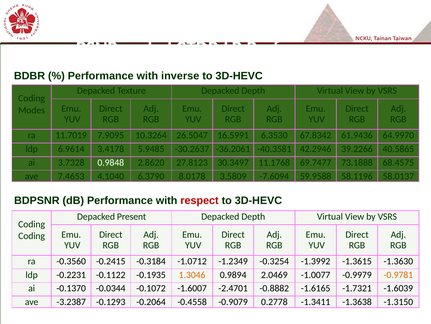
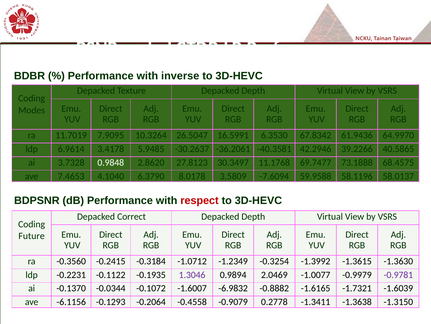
Present: Present -> Correct (132, 216)
Coding: Coding -> Future (32, 236)
1.3046 colour: orange -> purple (192, 274)
-0.9781 colour: orange -> purple (398, 274)
-2.4701: -2.4701 -> -6.9832 (233, 288)
-3.2387: -3.2387 -> -6.1156 (71, 301)
